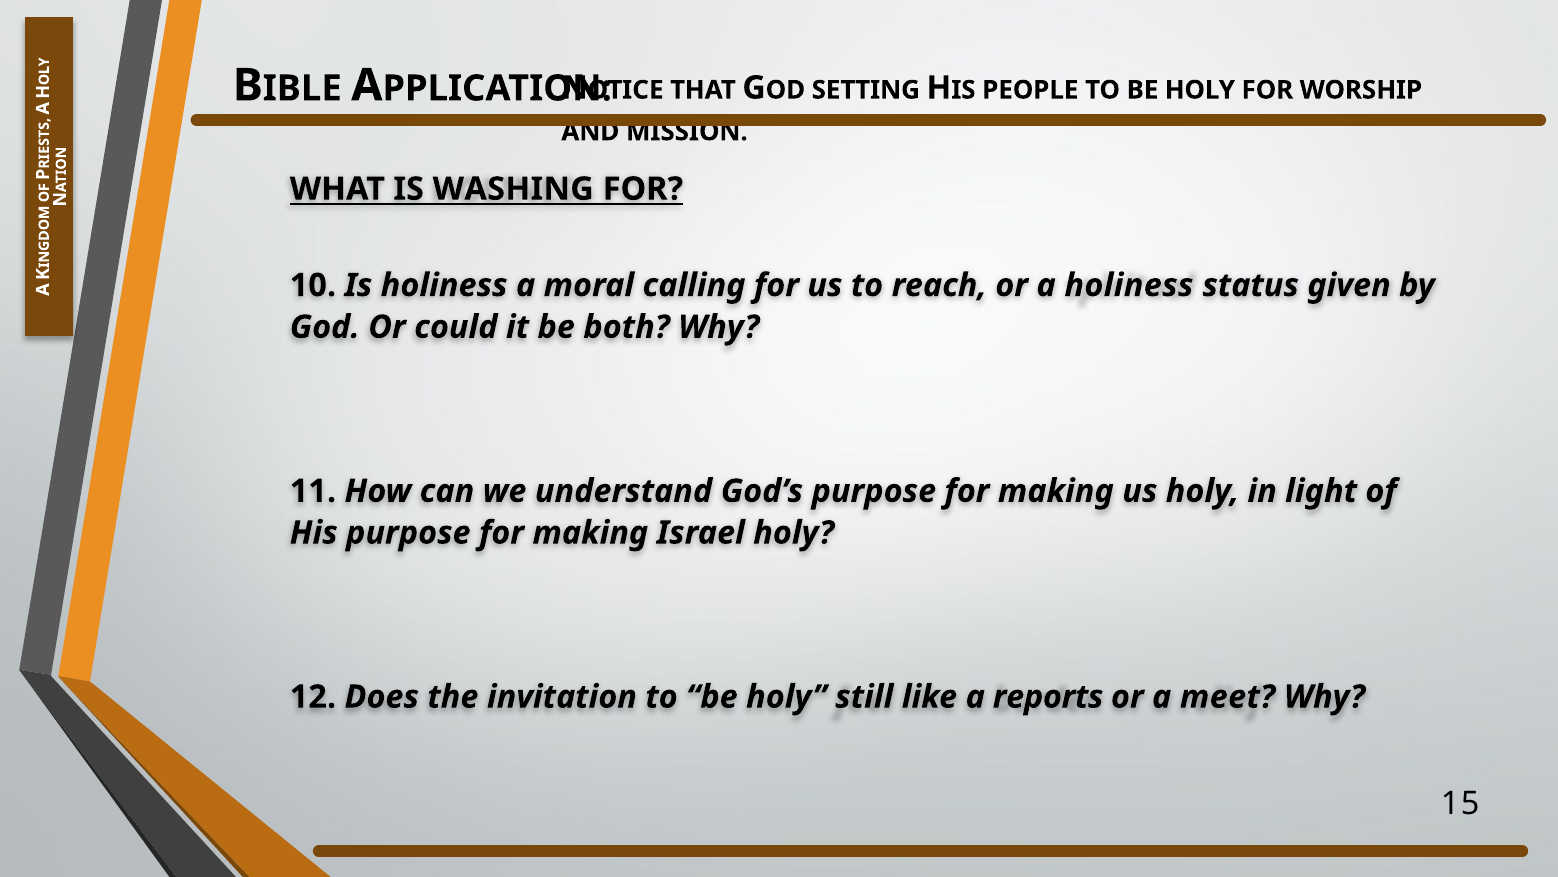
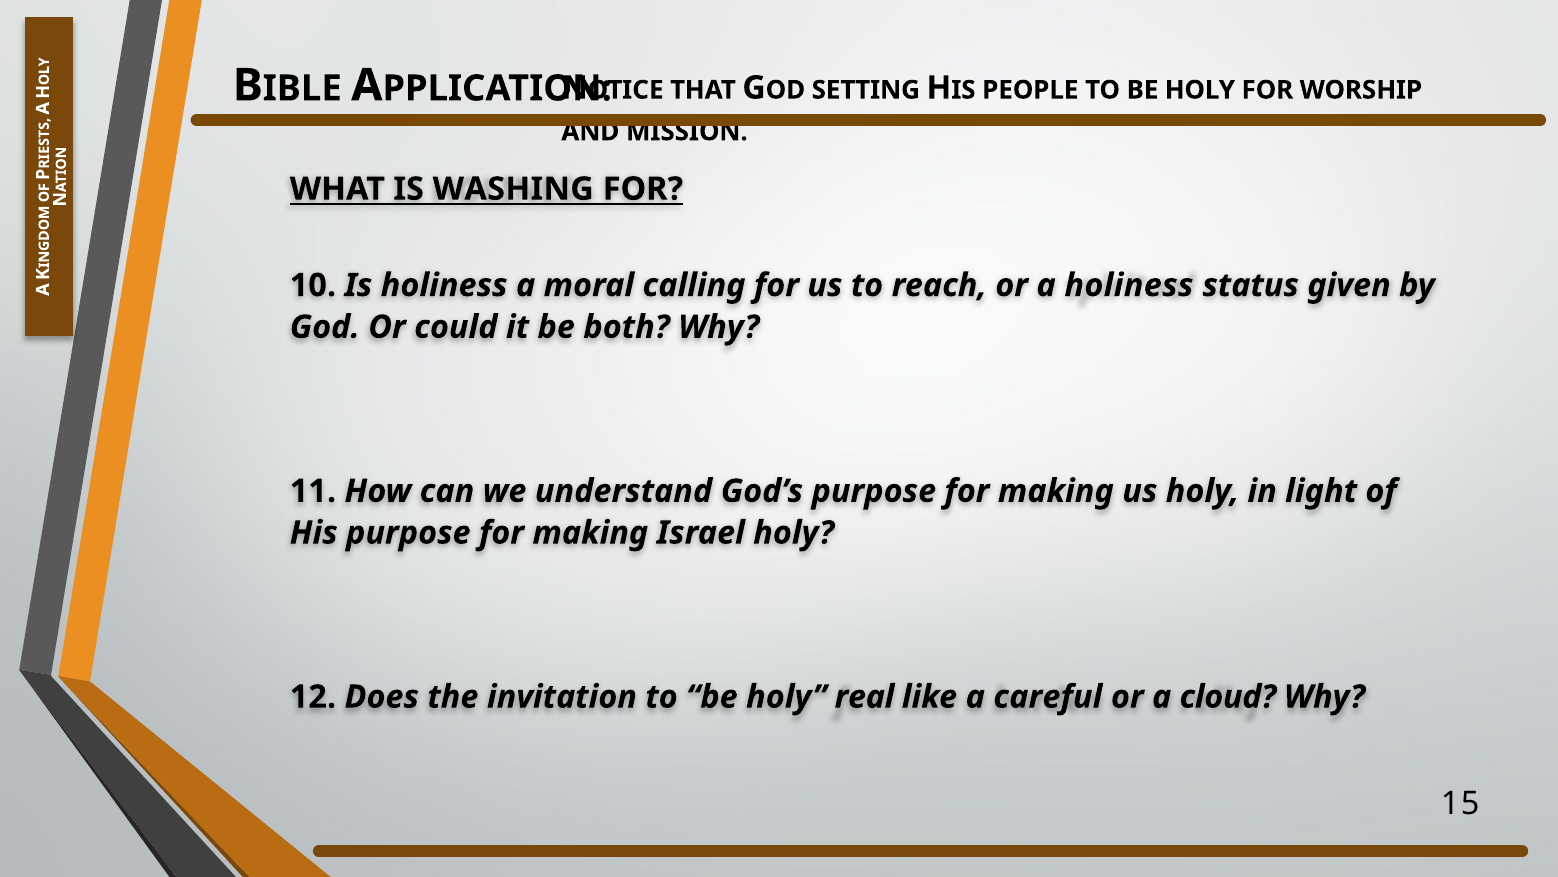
still: still -> real (864, 696)
reports: reports -> careful (1048, 696)
meet: meet -> cloud (1228, 696)
